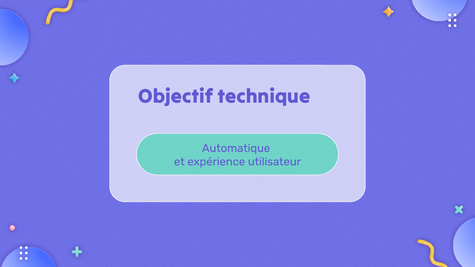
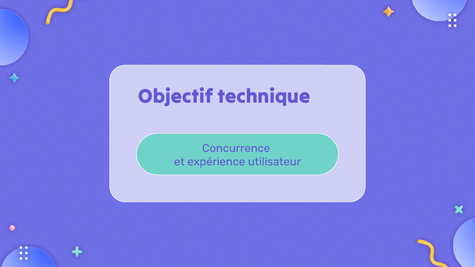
Automatique: Automatique -> Concurrence (236, 148)
